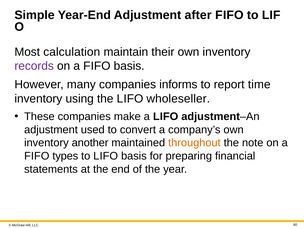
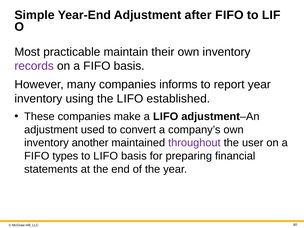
calculation: calculation -> practicable (72, 52)
report time: time -> year (259, 84)
wholeseller: wholeseller -> established (178, 99)
throughout colour: orange -> purple (194, 143)
note: note -> user (253, 143)
